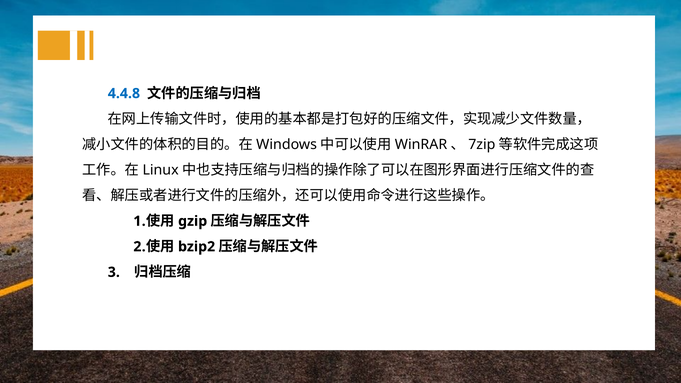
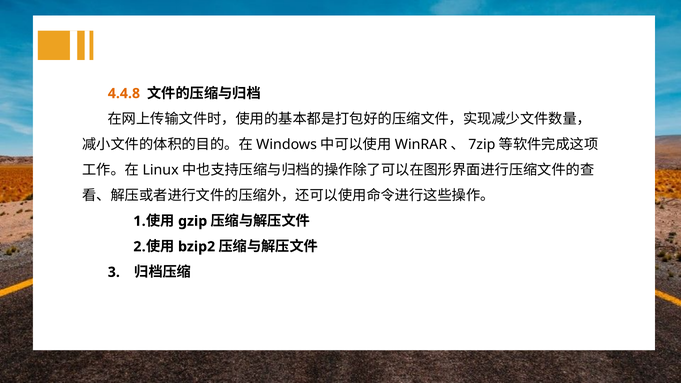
4.4.8 colour: blue -> orange (124, 93)
